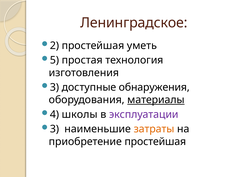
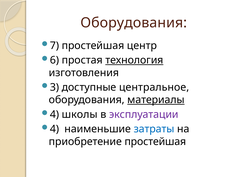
Ленинградское: Ленинградское -> Оборудования (134, 23)
2: 2 -> 7 (54, 46)
уметь: уметь -> центр (142, 46)
5: 5 -> 6 (54, 60)
технология underline: none -> present (134, 60)
обнаружения: обнаружения -> центральное (154, 87)
3: 3 -> 4 (54, 129)
затраты colour: orange -> blue (154, 129)
